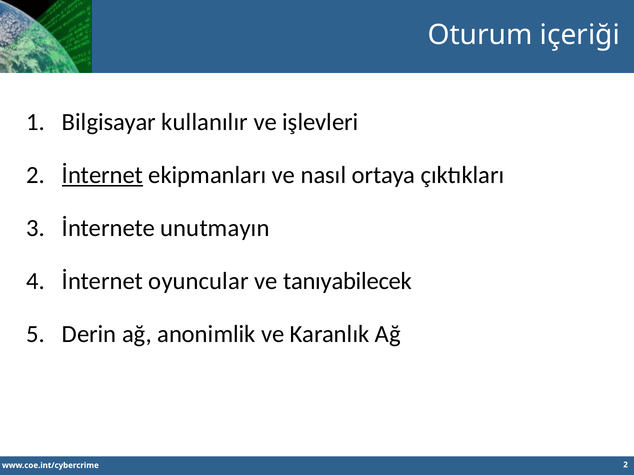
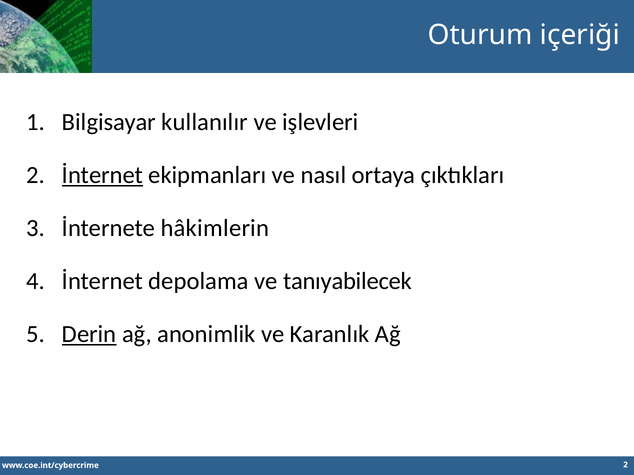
unutmayın: unutmayın -> hâkimlerin (215, 228)
oyuncular: oyuncular -> depolama (199, 281)
Derin underline: none -> present (89, 335)
